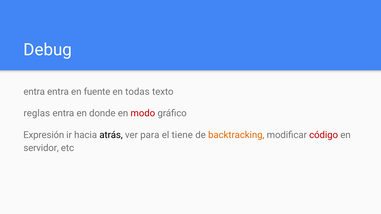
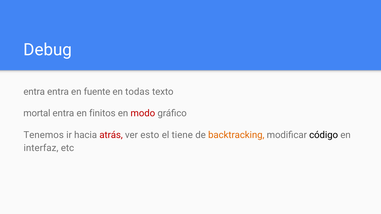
reglas: reglas -> mortal (37, 113)
donde: donde -> finitos (102, 113)
Expresión: Expresión -> Tenemos (44, 135)
atrás colour: black -> red (111, 135)
para: para -> esto (150, 135)
código colour: red -> black (324, 135)
servidor: servidor -> interfaz (41, 148)
